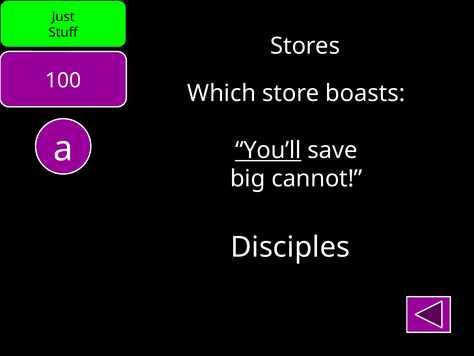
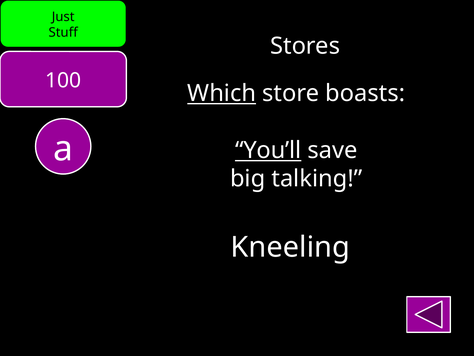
Which underline: none -> present (222, 93)
cannot: cannot -> talking (317, 179)
Disciples: Disciples -> Kneeling (290, 247)
